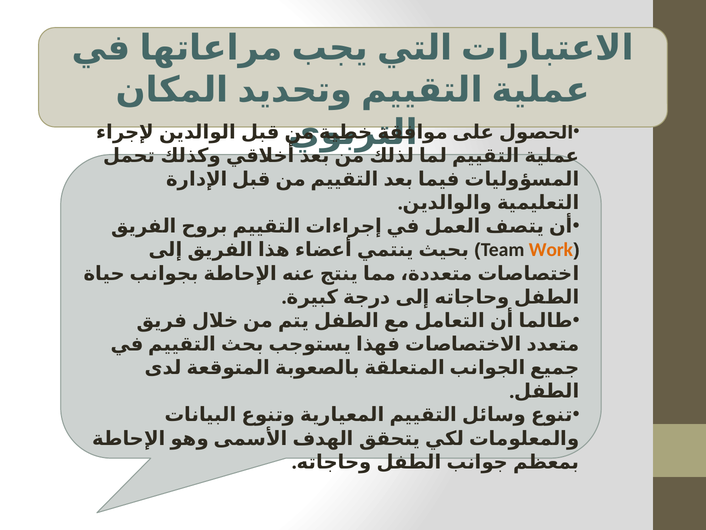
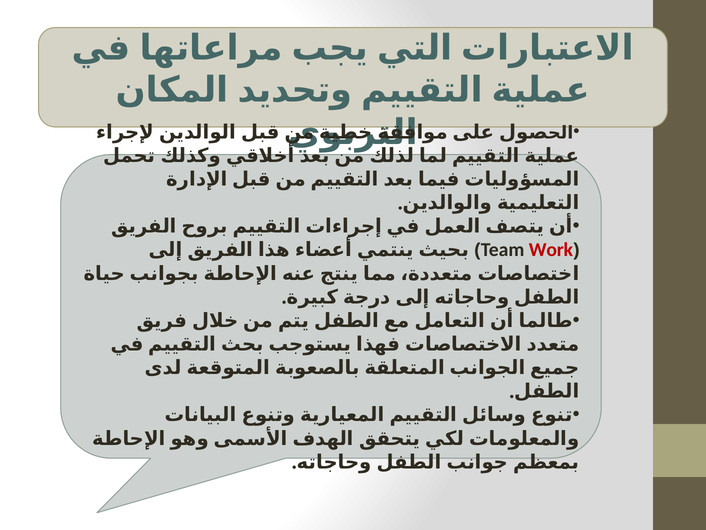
Work colour: orange -> red (551, 250)
